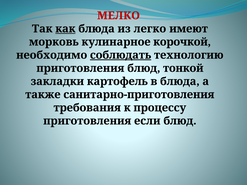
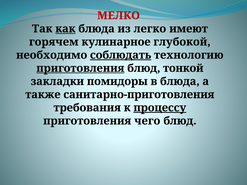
морковь: морковь -> горячем (54, 42)
корочкой: корочкой -> глубокой (182, 42)
приготовления underline: none -> present (80, 68)
картофель: картофель -> помидоры (117, 81)
процессу underline: none -> present (160, 108)
если: если -> чего (147, 121)
